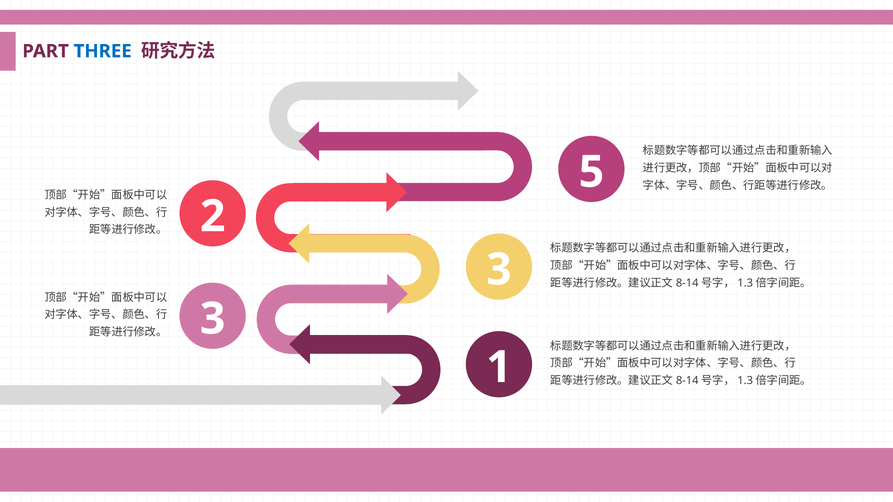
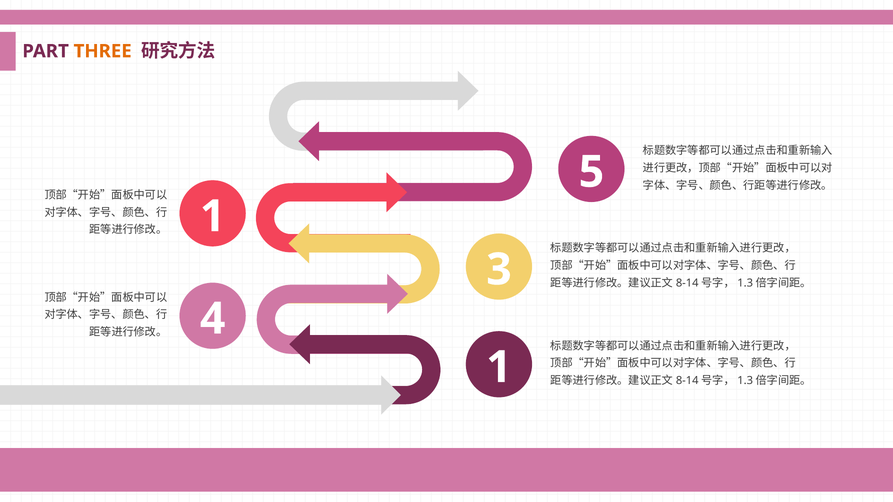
THREE colour: blue -> orange (103, 51)
2: 2 -> 1 (213, 217)
3: 3 -> 4 (213, 319)
